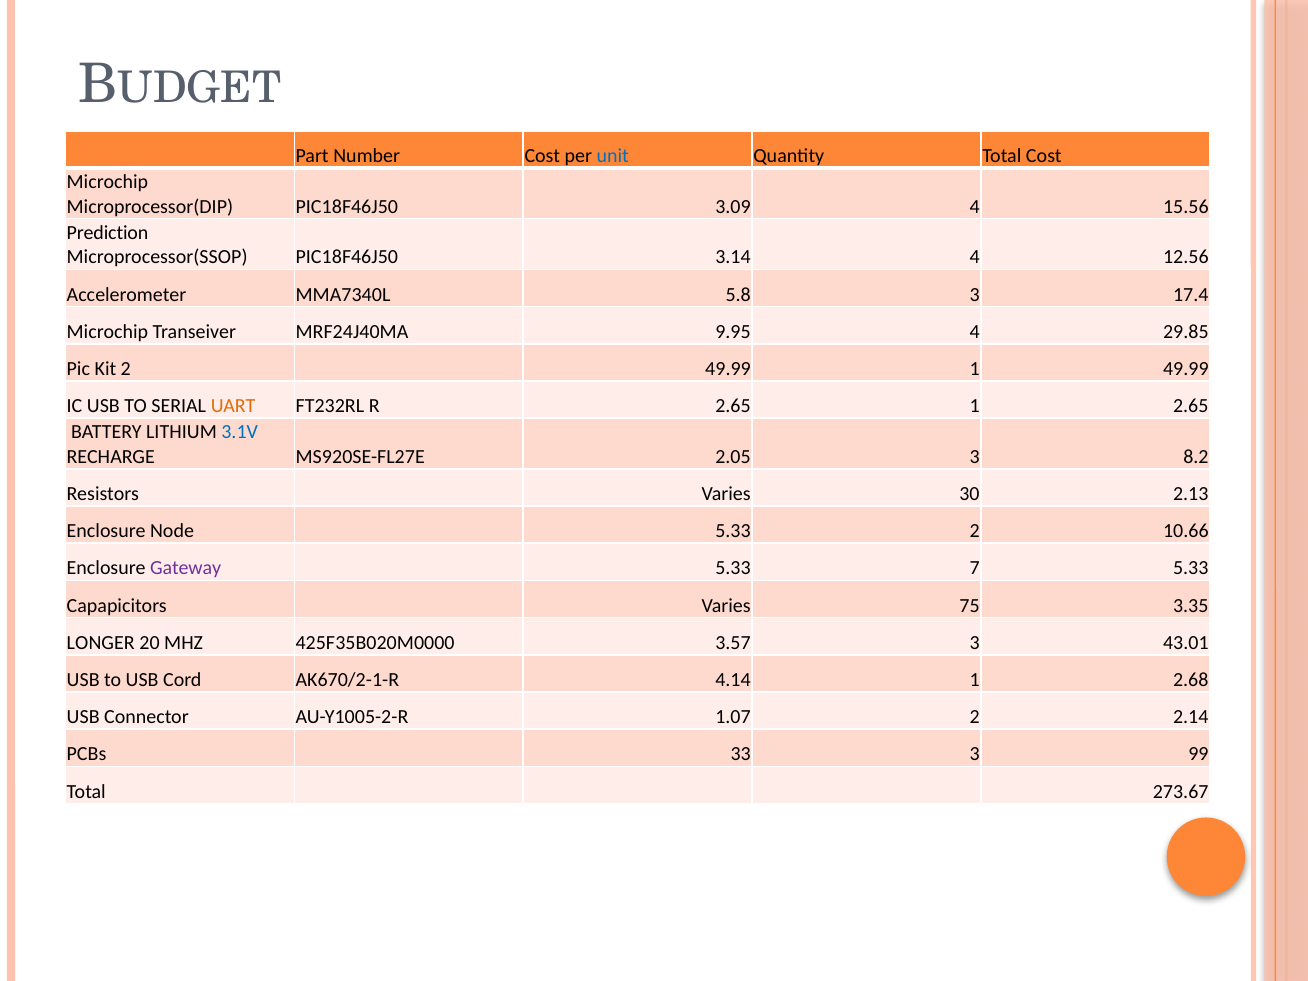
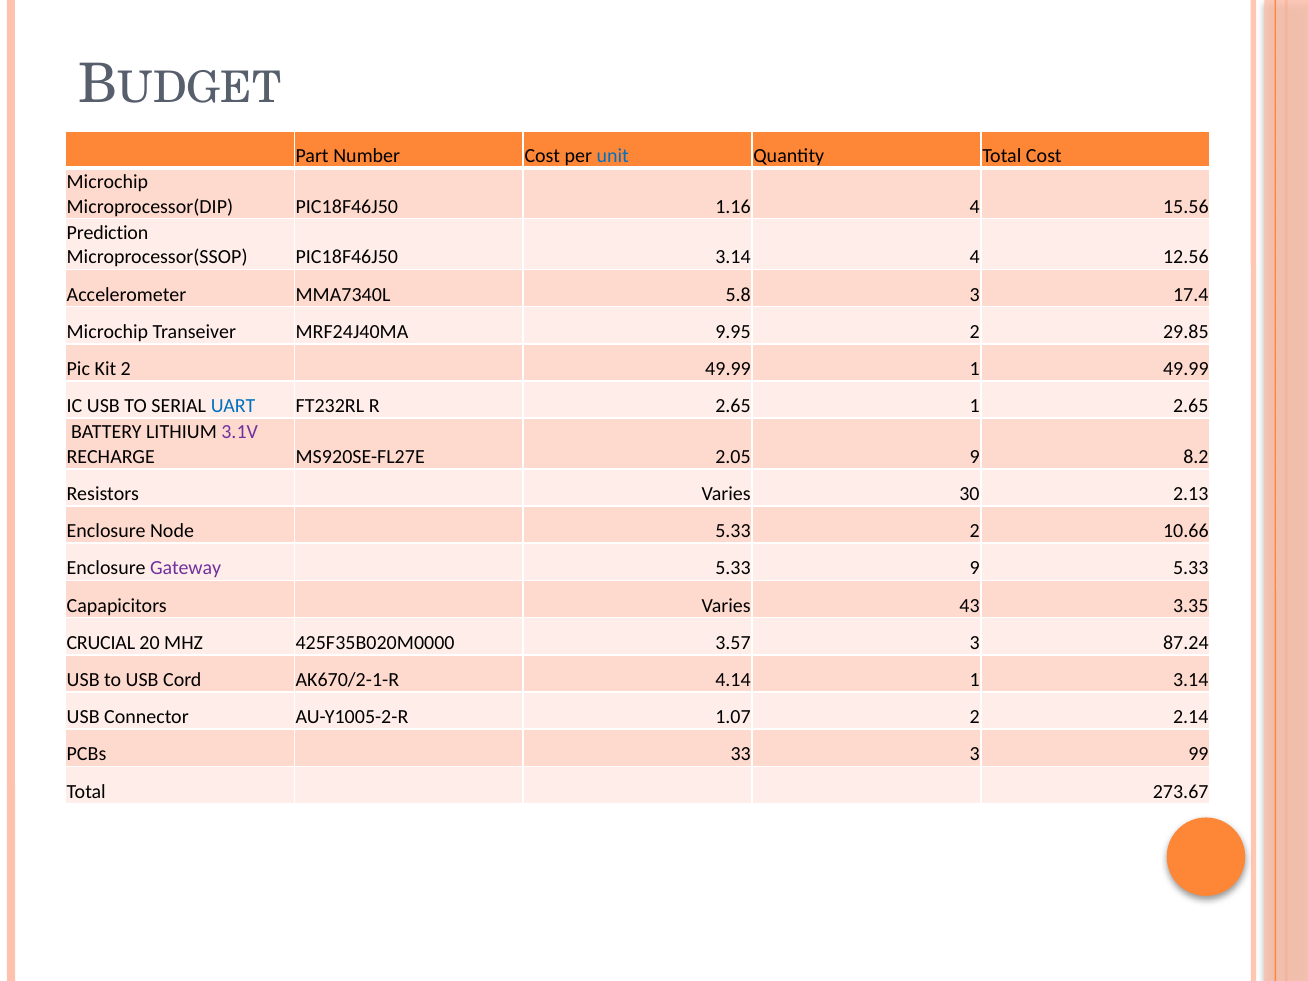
3.09: 3.09 -> 1.16 (733, 207)
9.95 4: 4 -> 2 (975, 332)
UART colour: orange -> blue (233, 406)
3.1V colour: blue -> purple (240, 432)
2.05 3: 3 -> 9 (975, 457)
5.33 7: 7 -> 9 (975, 568)
75: 75 -> 43 (970, 606)
LONGER: LONGER -> CRUCIAL (101, 643)
43.01: 43.01 -> 87.24 (1186, 643)
1 2.68: 2.68 -> 3.14 (1191, 680)
